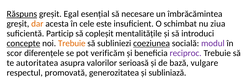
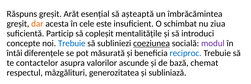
Răspuns underline: present -> none (22, 14)
Egal: Egal -> Arăt (71, 14)
necesare: necesare -> așteaptă (138, 14)
concepte underline: present -> none (23, 43)
Trebuie colour: orange -> blue (72, 43)
scor: scor -> întâi (14, 53)
verificăm: verificăm -> măsurată (108, 53)
reciproc colour: purple -> blue (186, 53)
autoritatea: autoritatea -> contactelor (37, 63)
serioasă: serioasă -> ascunde (134, 63)
vulgare: vulgare -> chemat (204, 63)
promovată: promovată -> mâzgălituri (66, 72)
